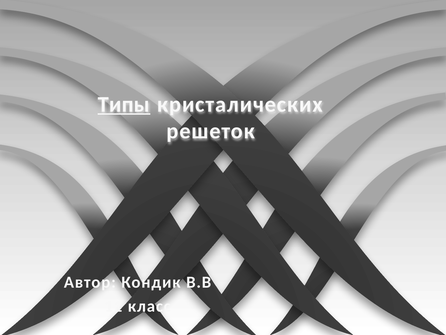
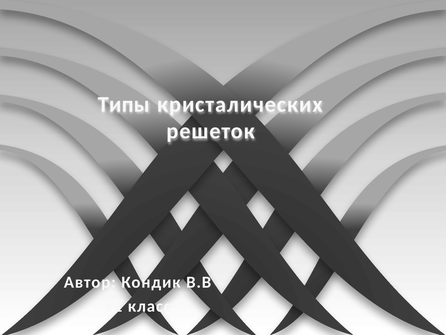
Типы underline: present -> none (124, 104)
